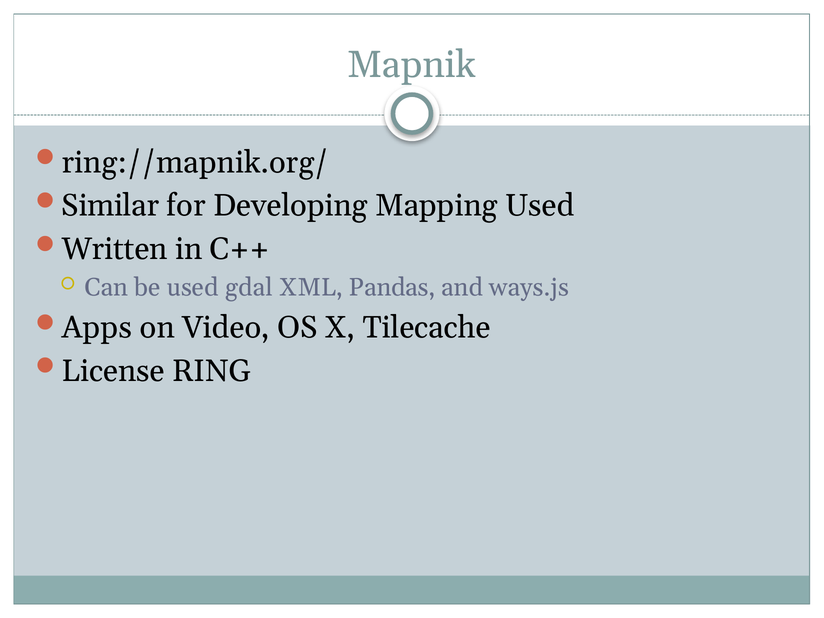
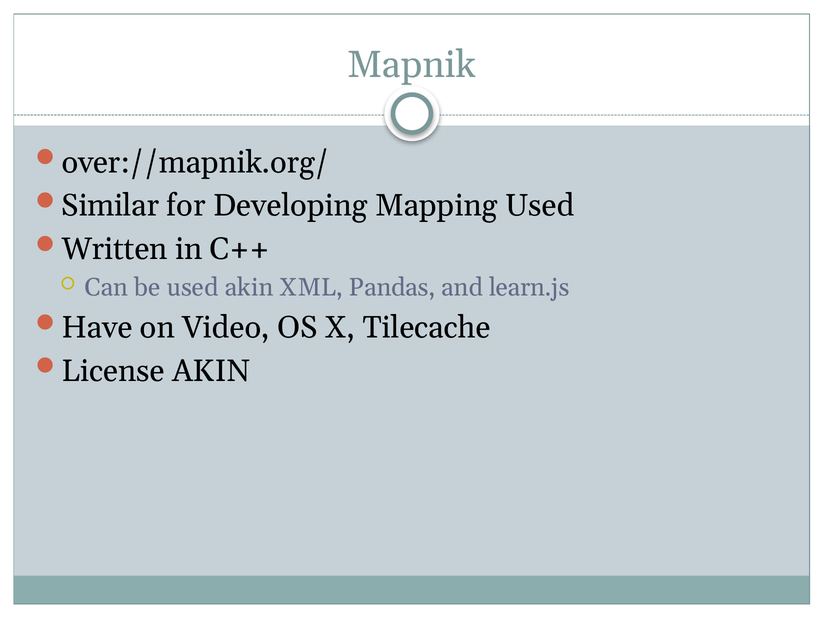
ring://mapnik.org/: ring://mapnik.org/ -> over://mapnik.org/ (195, 162)
used gdal: gdal -> akin (249, 287)
ways.js: ways.js -> learn.js (529, 287)
Apps: Apps -> Have (97, 328)
License RING: RING -> AKIN (211, 371)
